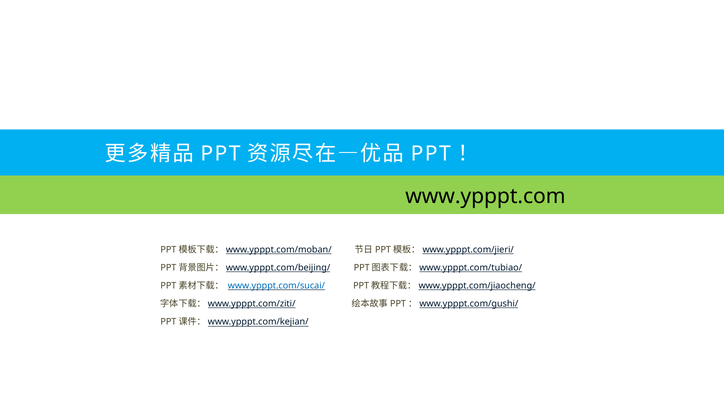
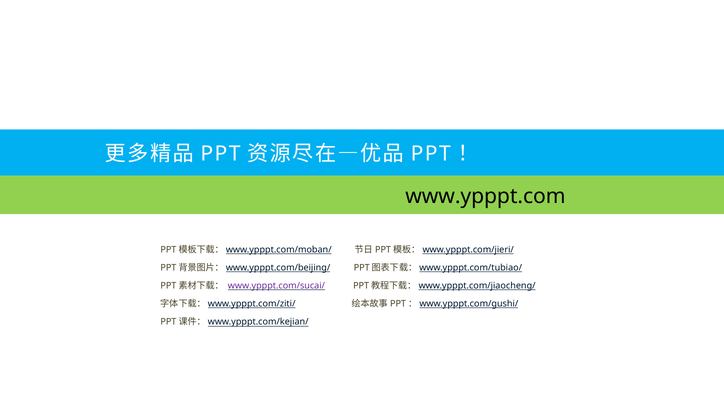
www.ypppt.com/sucai/ colour: blue -> purple (276, 286)
